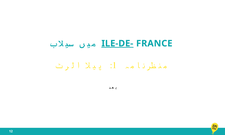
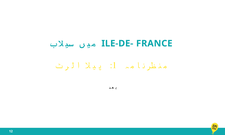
ILE-DE- underline: present -> none (117, 43)
